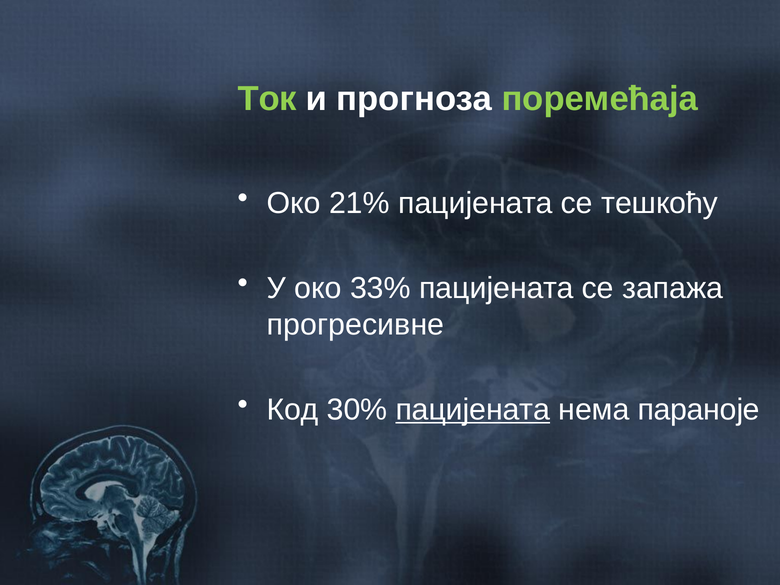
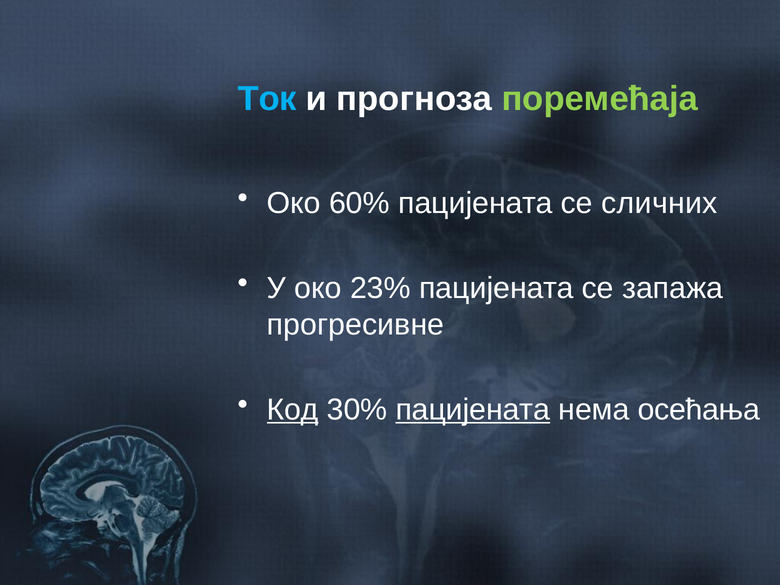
Ток colour: light green -> light blue (267, 99)
21%: 21% -> 60% (359, 203)
тешкоћу: тешкоћу -> сличних (659, 203)
33%: 33% -> 23% (380, 288)
Код underline: none -> present (293, 410)
параноје: параноје -> осећања (699, 410)
